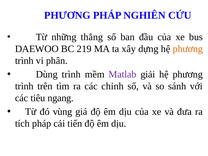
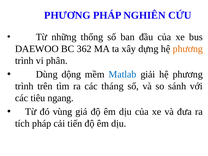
thẳng: thẳng -> thống (92, 37)
219: 219 -> 362 (84, 49)
Dùng trình: trình -> dộng (71, 74)
Matlab colour: purple -> blue (123, 74)
chỉnh: chỉnh -> tháng (113, 86)
